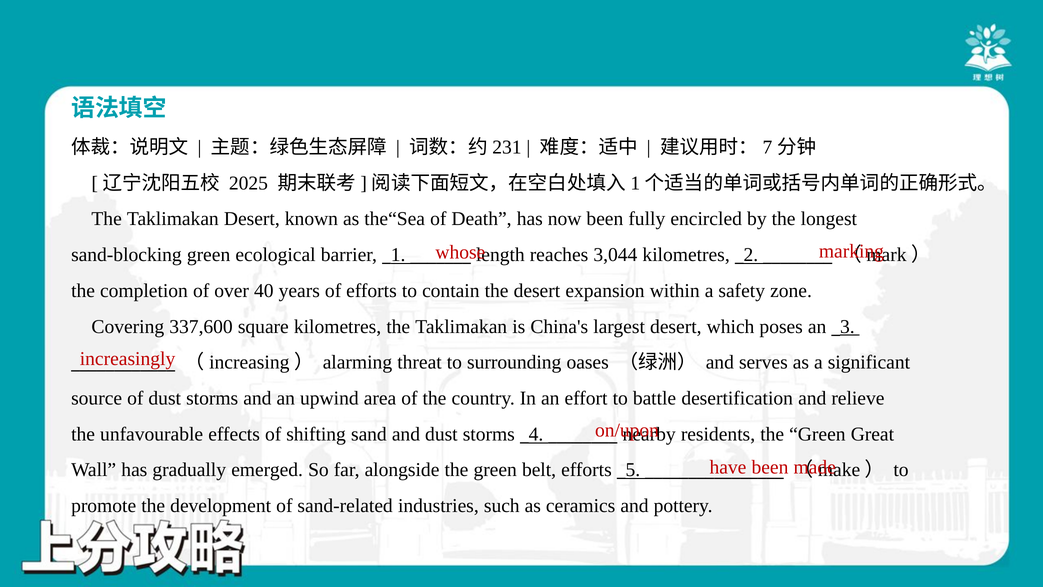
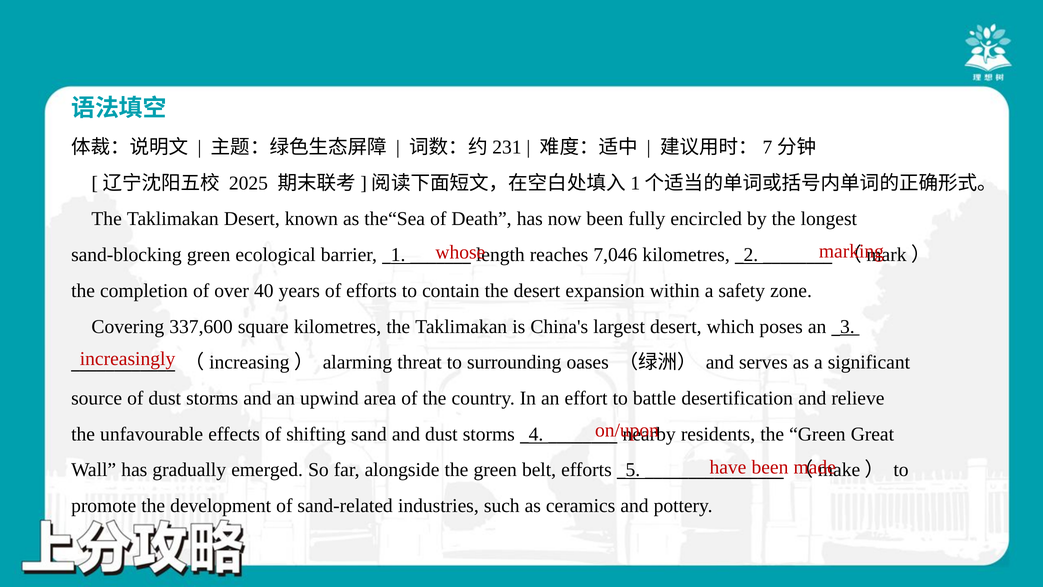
3,044: 3,044 -> 7,046 (615, 255)
